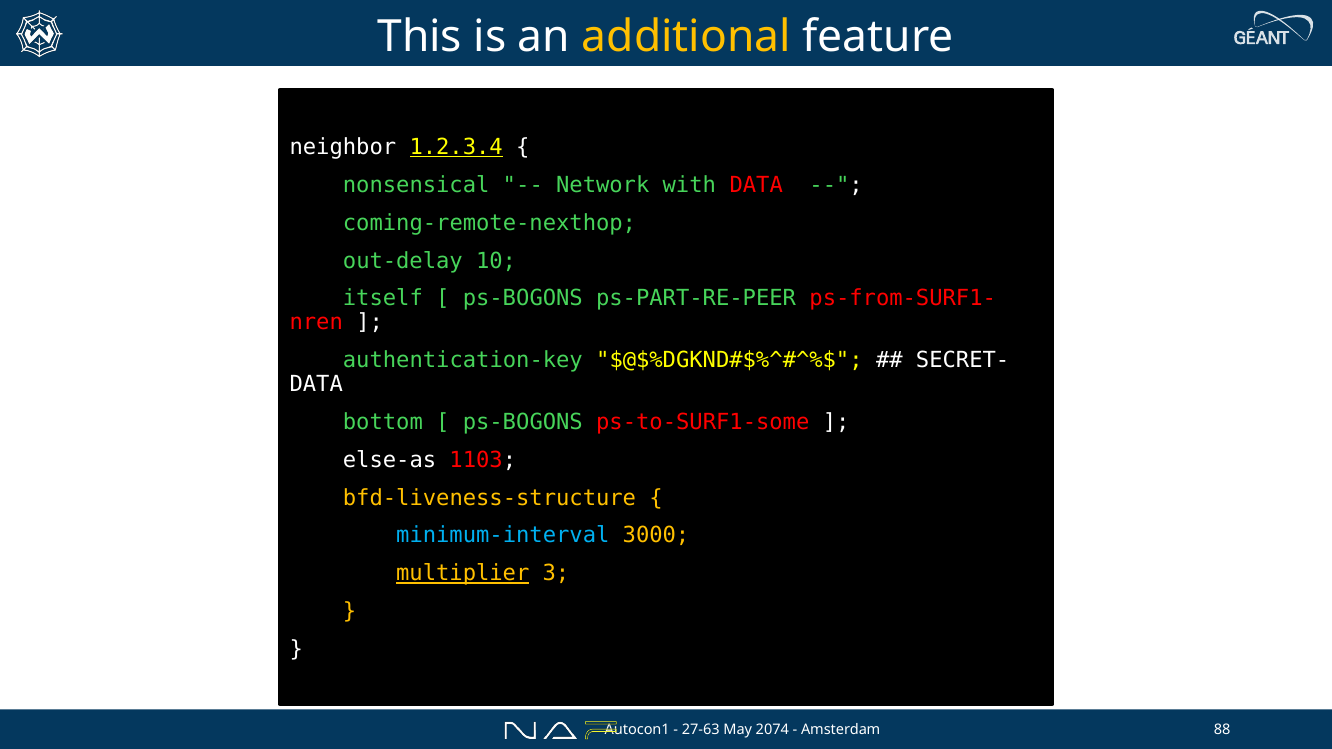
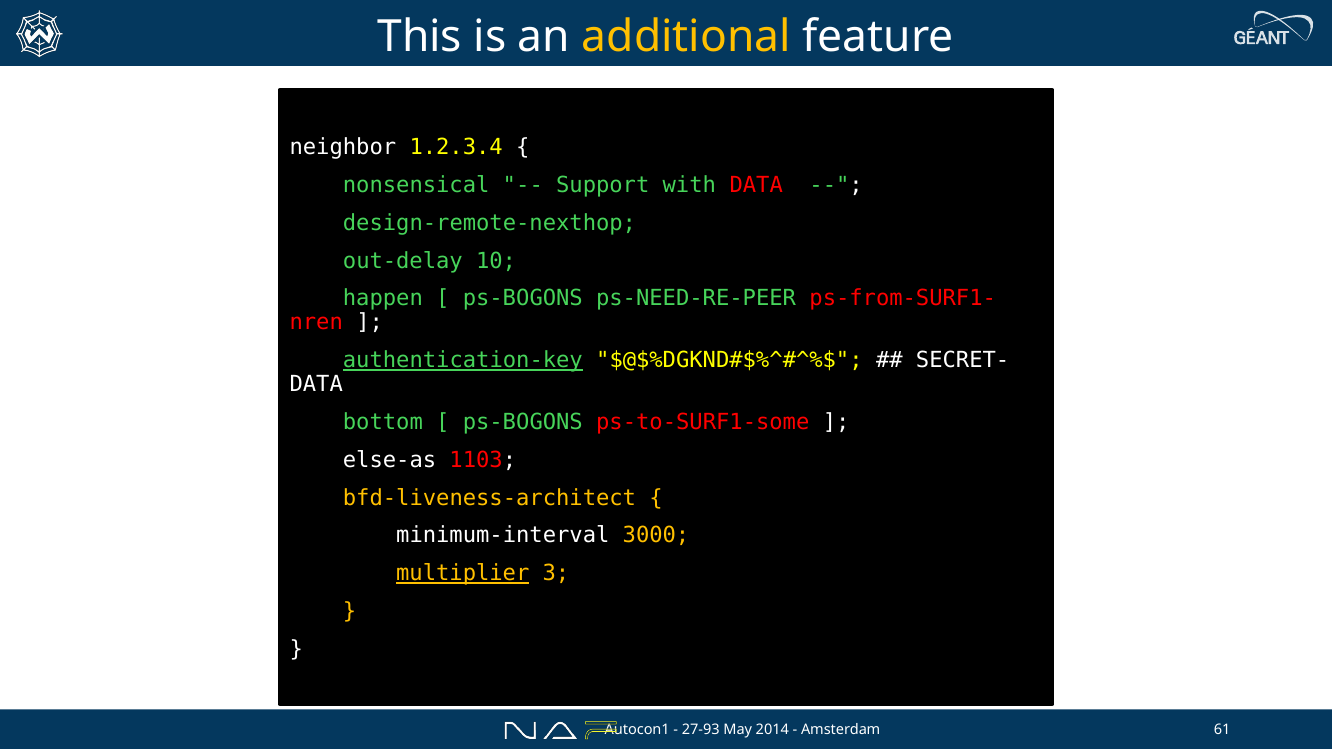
1.2.3.4 underline: present -> none (456, 147)
Network: Network -> Support (603, 185)
coming-remote-nexthop: coming-remote-nexthop -> design-remote-nexthop (490, 223)
itself: itself -> happen (383, 299)
ps-PART-RE-PEER: ps-PART-RE-PEER -> ps-NEED-RE-PEER (696, 299)
authentication-key underline: none -> present (463, 360)
bfd-liveness-structure: bfd-liveness-structure -> bfd-liveness-architect (490, 498)
minimum-interval colour: light blue -> white (503, 536)
27-63: 27-63 -> 27-93 (701, 730)
2074: 2074 -> 2014 (772, 730)
88: 88 -> 61 (1222, 730)
